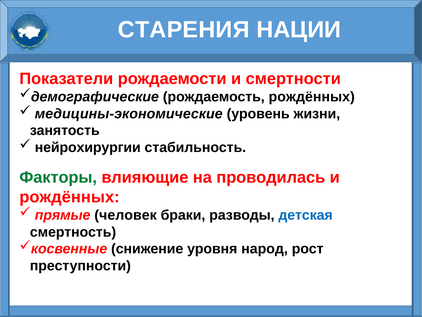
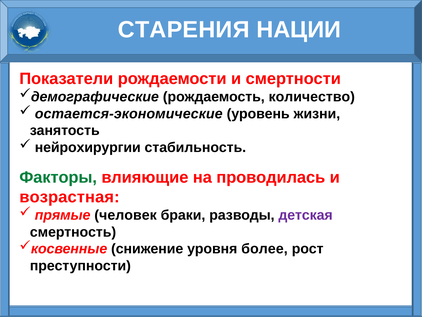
рождаемость рождённых: рождённых -> количество (312, 97)
медицины-экономические: медицины-экономические -> остается-экономические (129, 114)
рождённых: рождённых -> возрастная (69, 197)
детская colour: blue -> purple (306, 215)
народ: народ -> более (264, 249)
